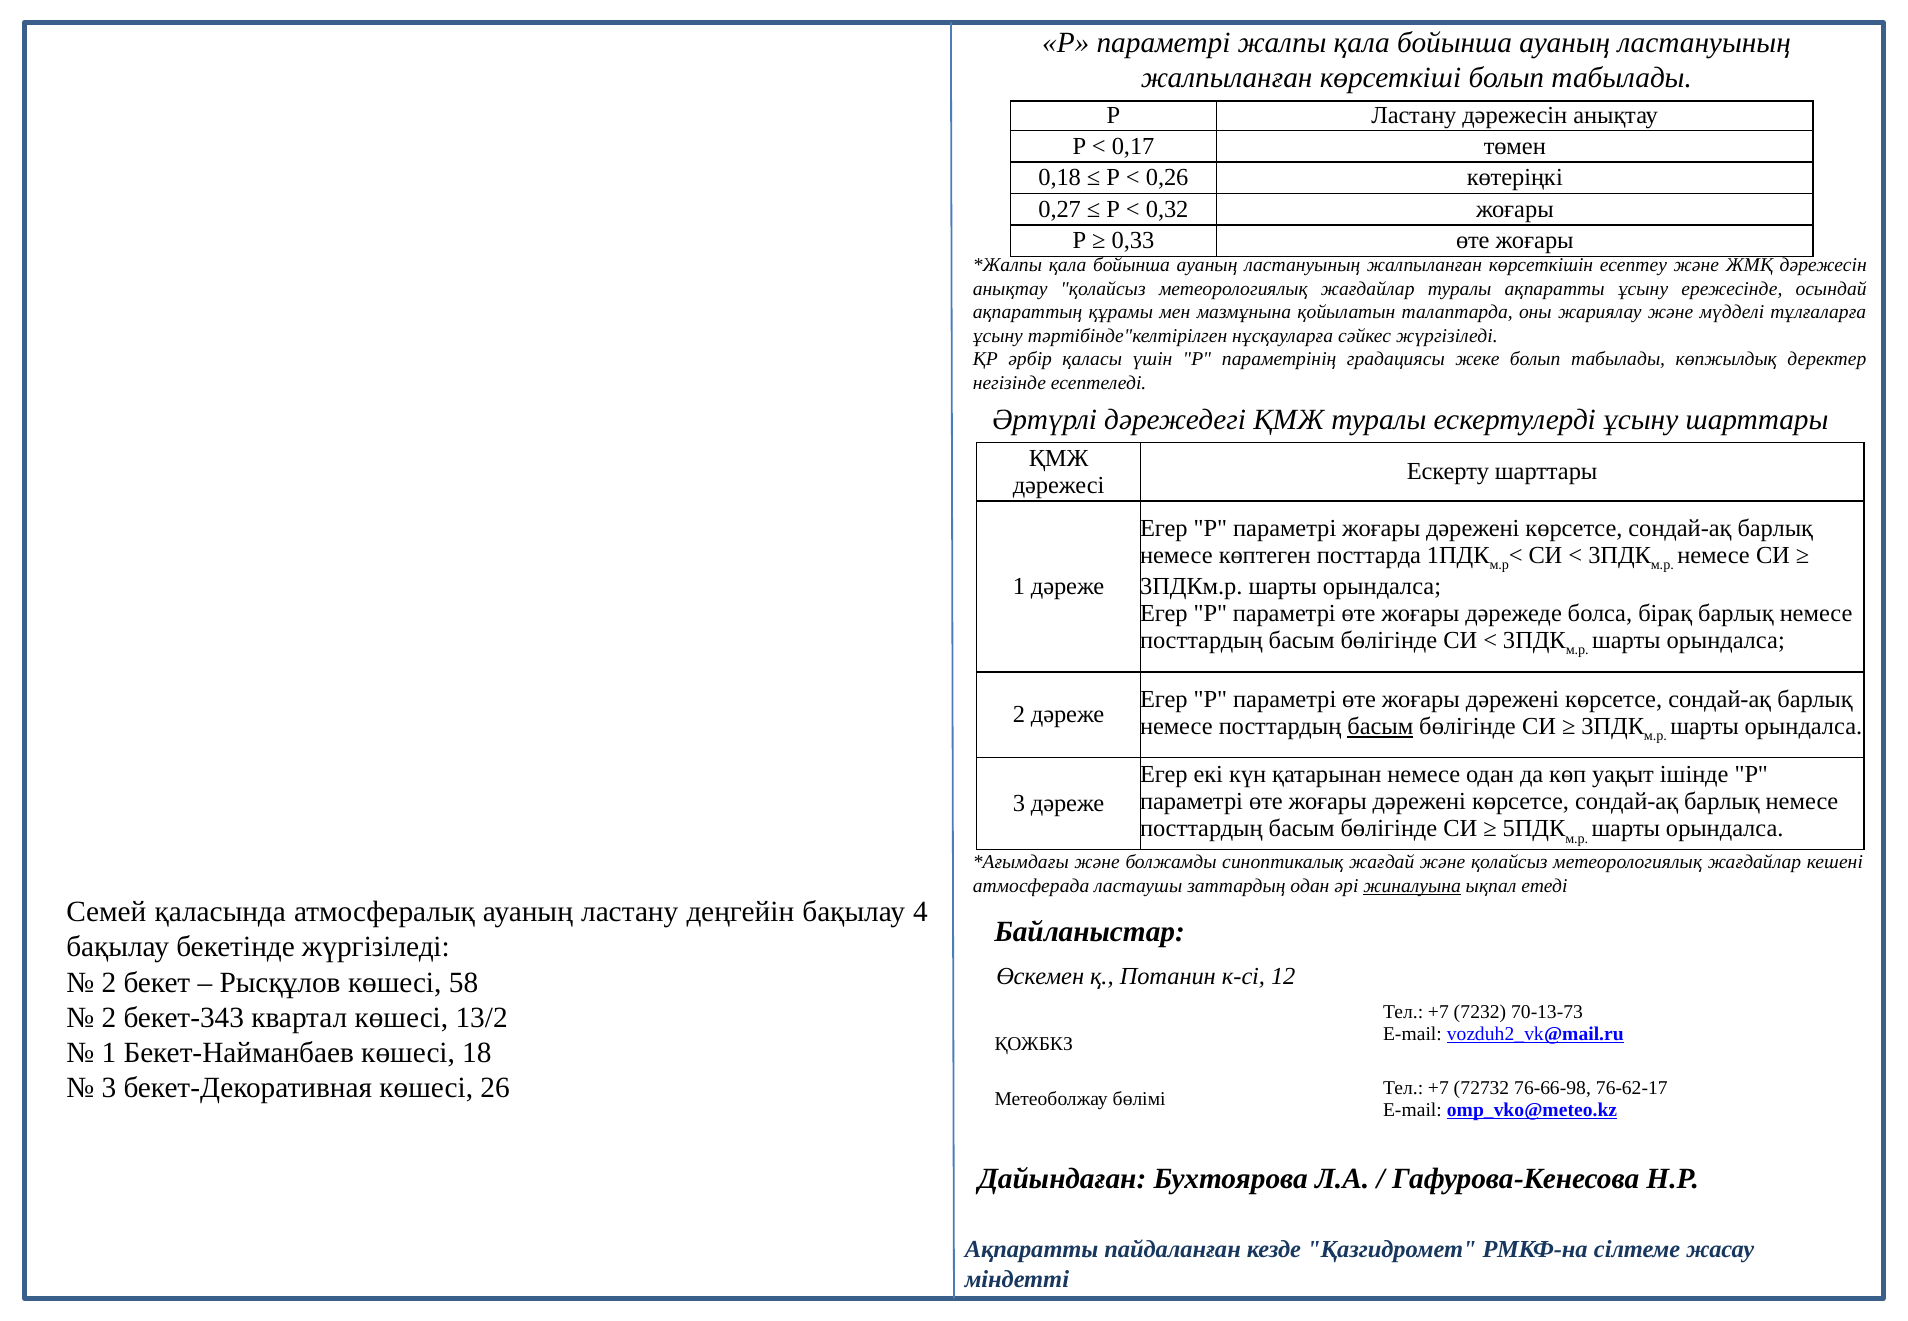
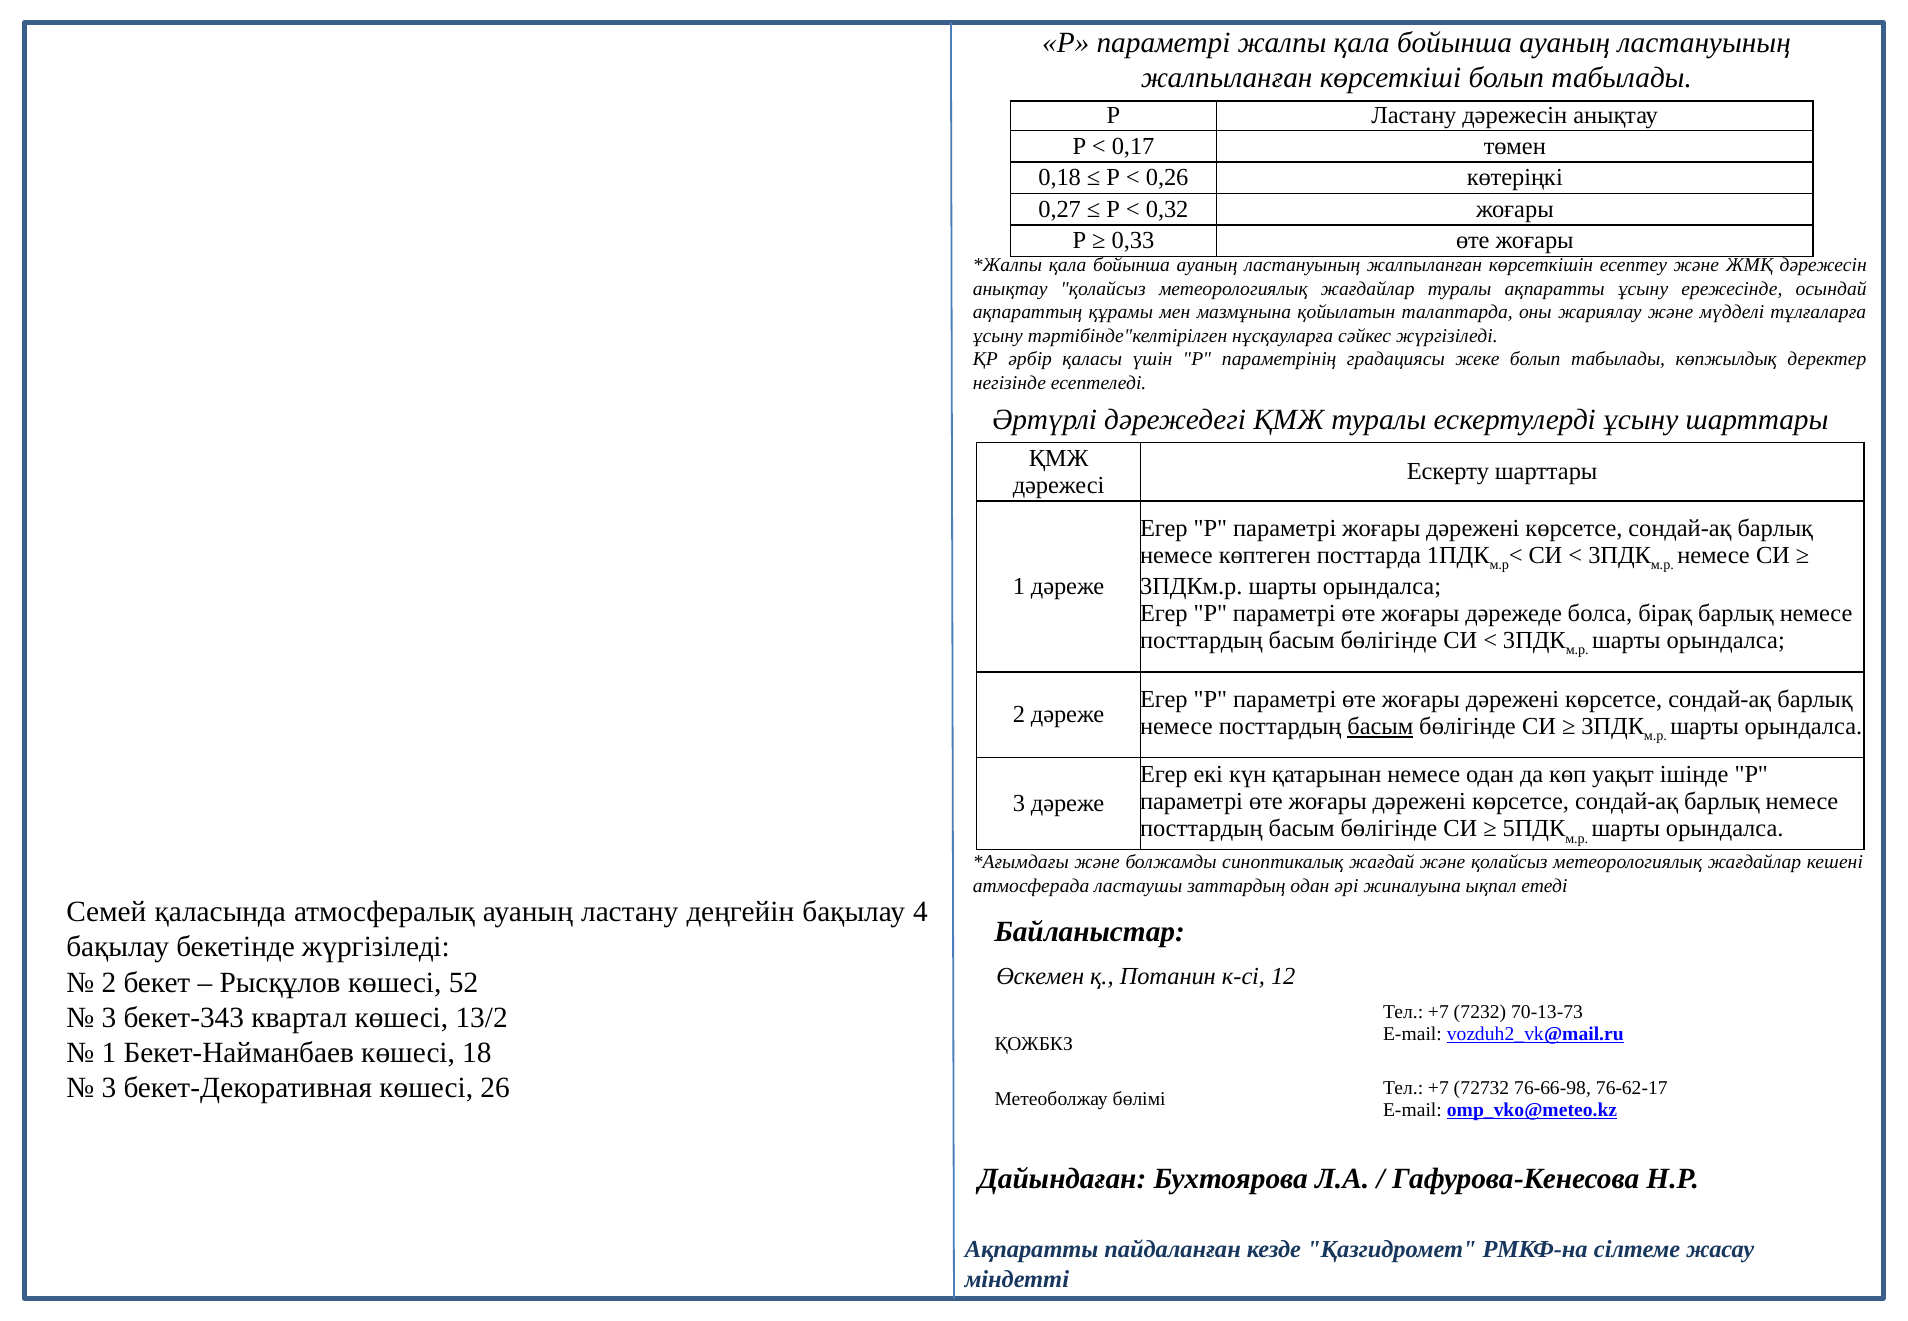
жиналуына underline: present -> none (1412, 886)
58: 58 -> 52 (464, 982)
2: 2 -> 3 (109, 1018)
